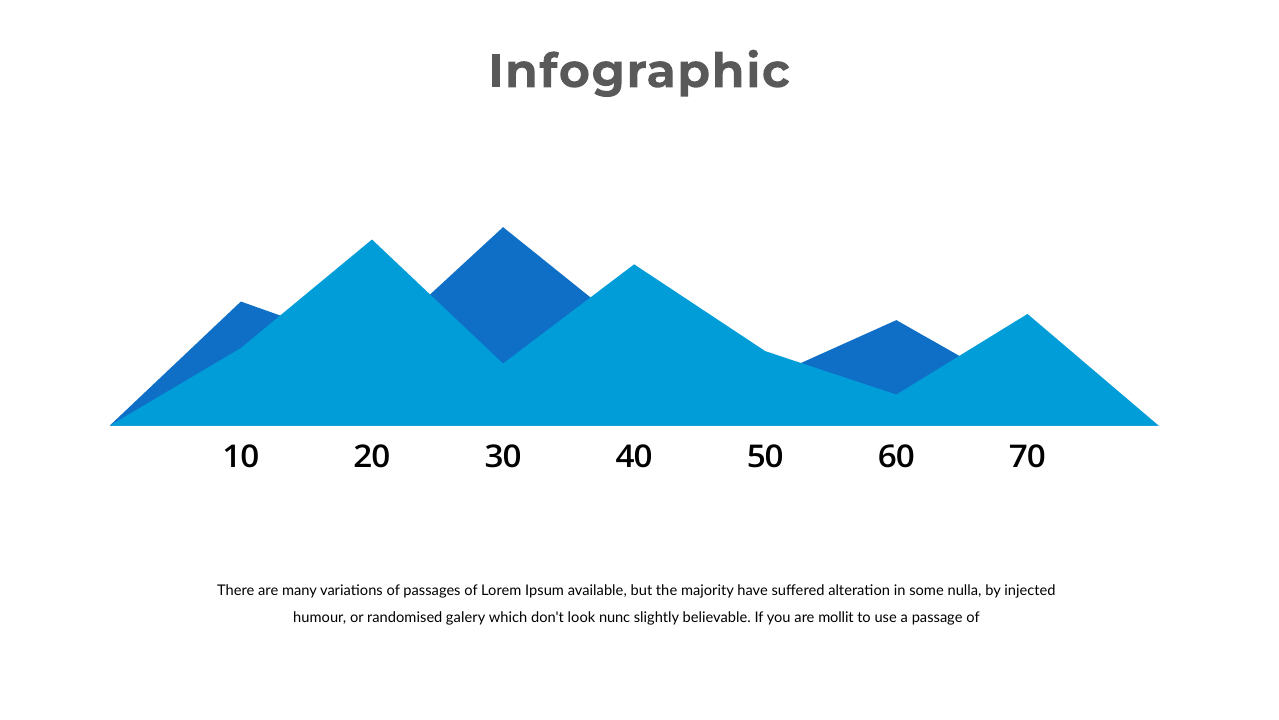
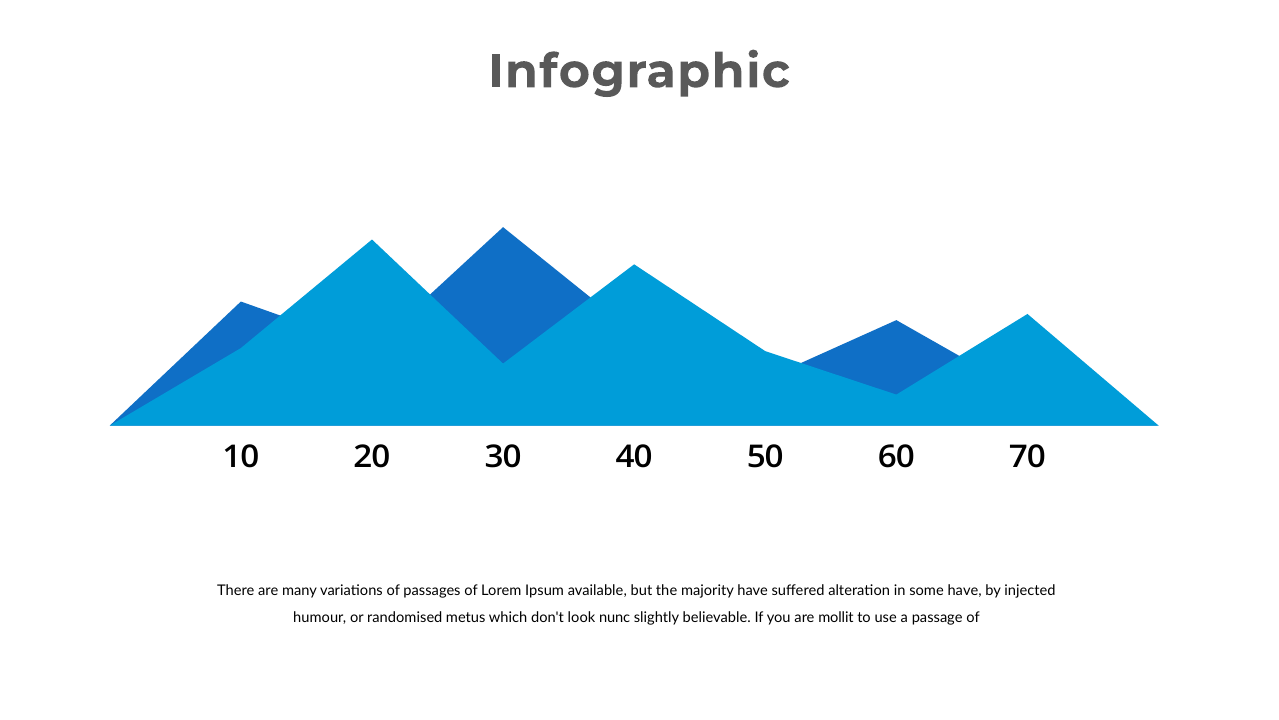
some nulla: nulla -> have (965, 591)
galery: galery -> metus (466, 617)
